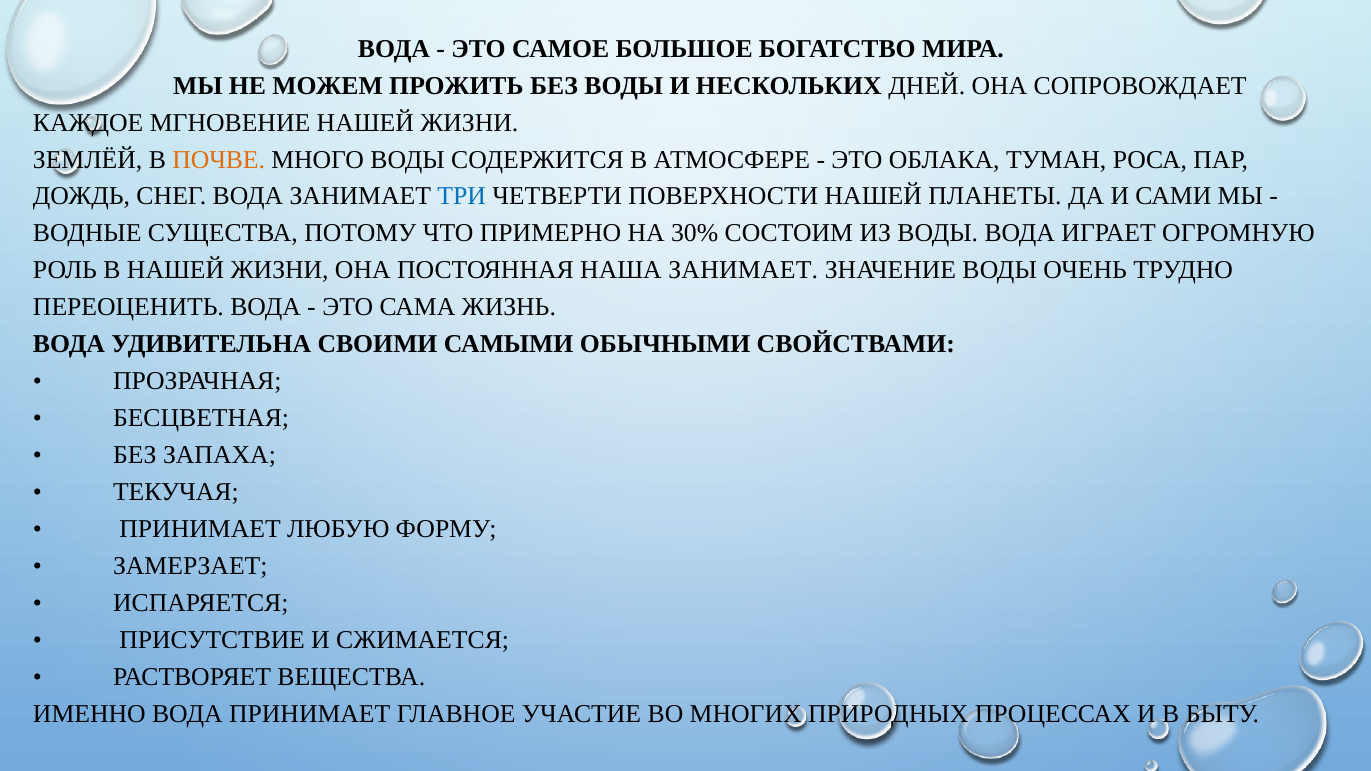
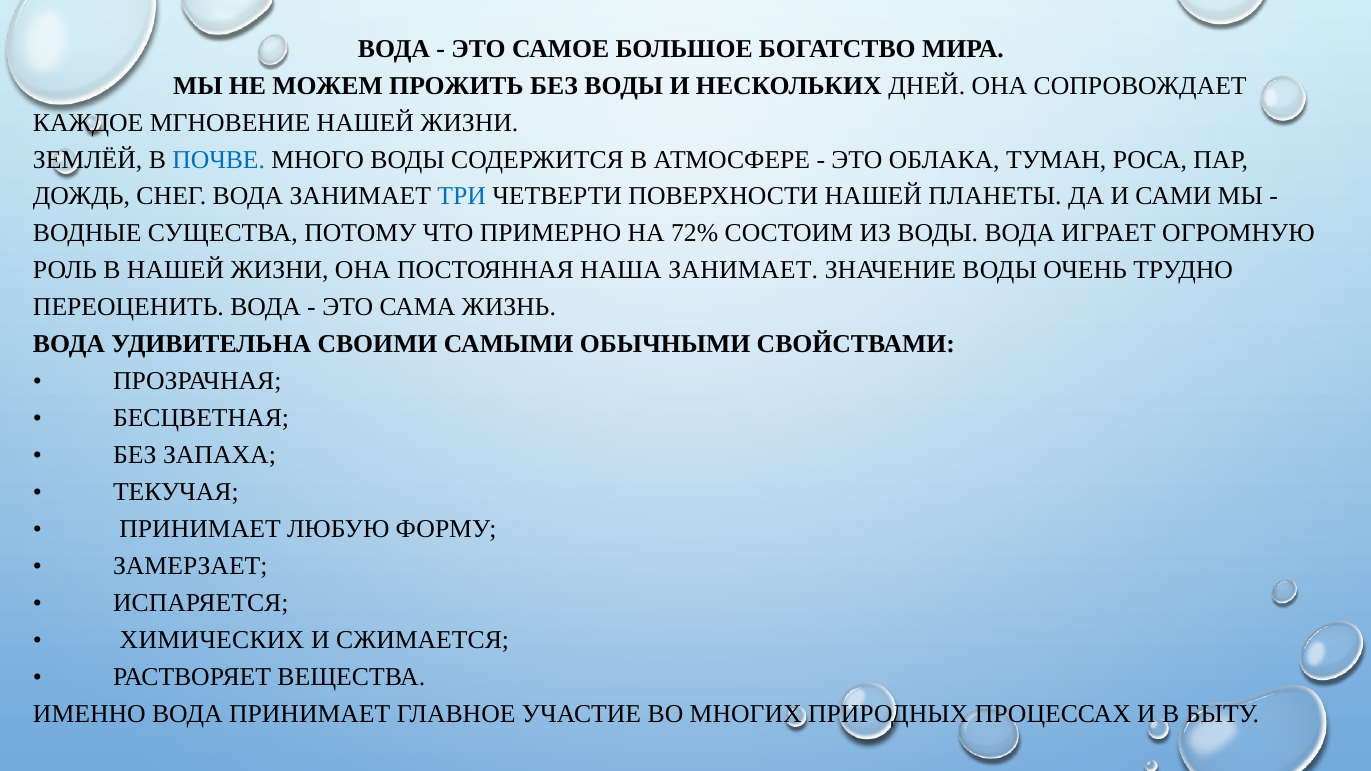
ПОЧВЕ colour: orange -> blue (219, 160)
30%: 30% -> 72% (695, 234)
ПРИСУТСТВИЕ: ПРИСУТСТВИЕ -> ХИМИЧЕСКИХ (212, 641)
